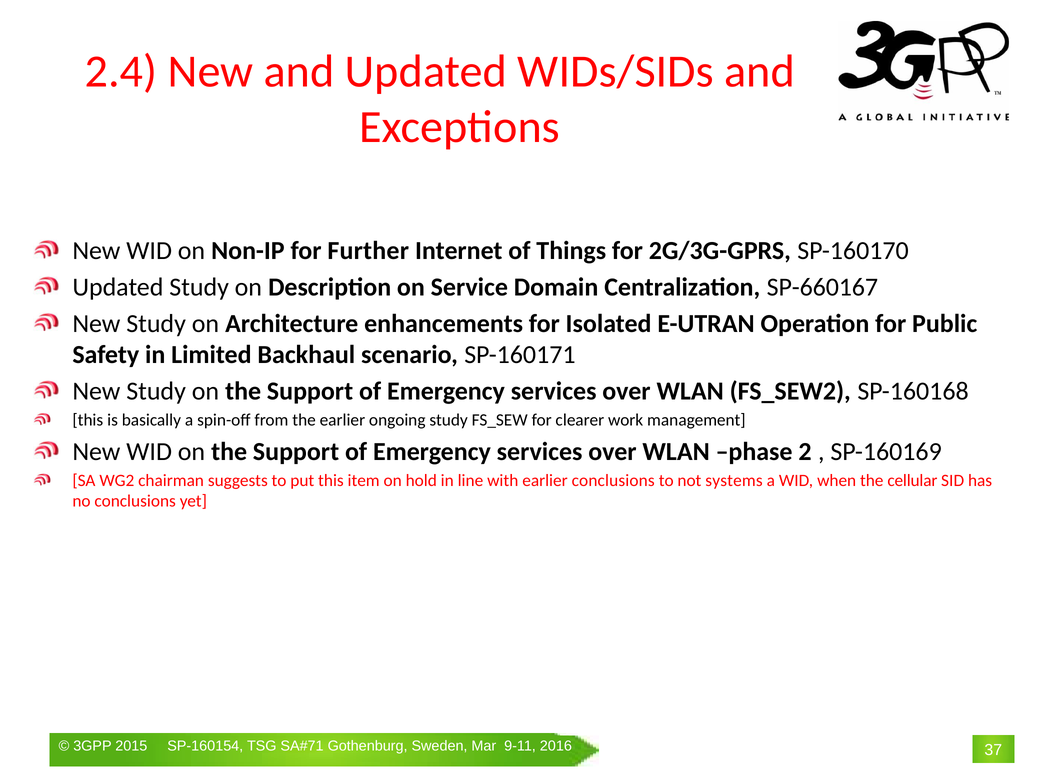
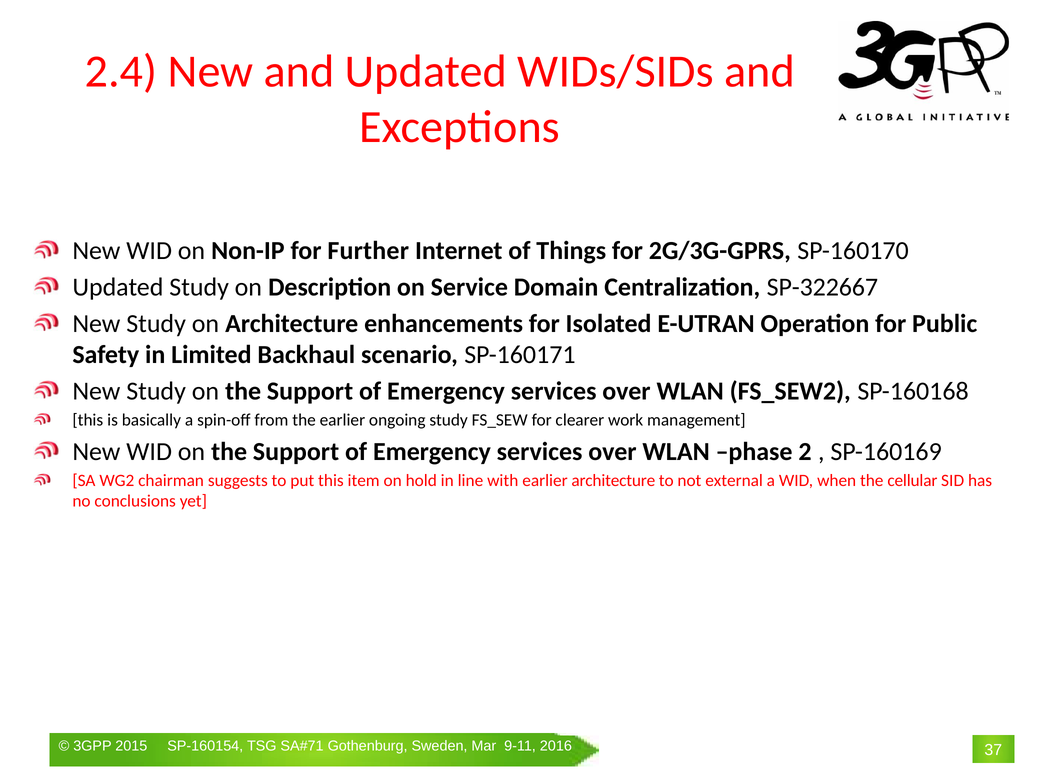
SP-660167: SP-660167 -> SP-322667 (822, 287)
earlier conclusions: conclusions -> architecture (613, 481)
systems: systems -> external (734, 481)
